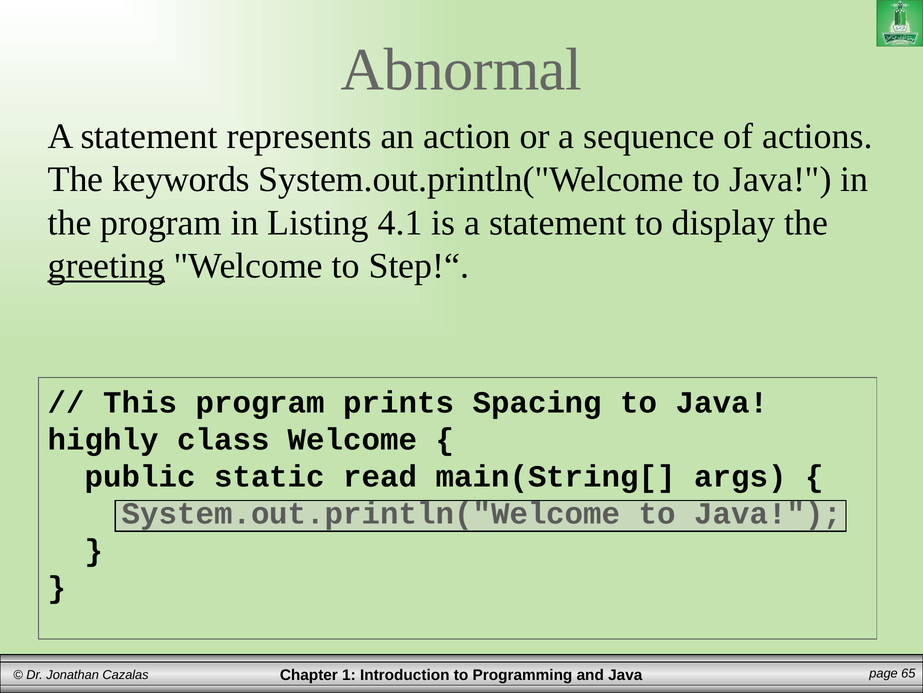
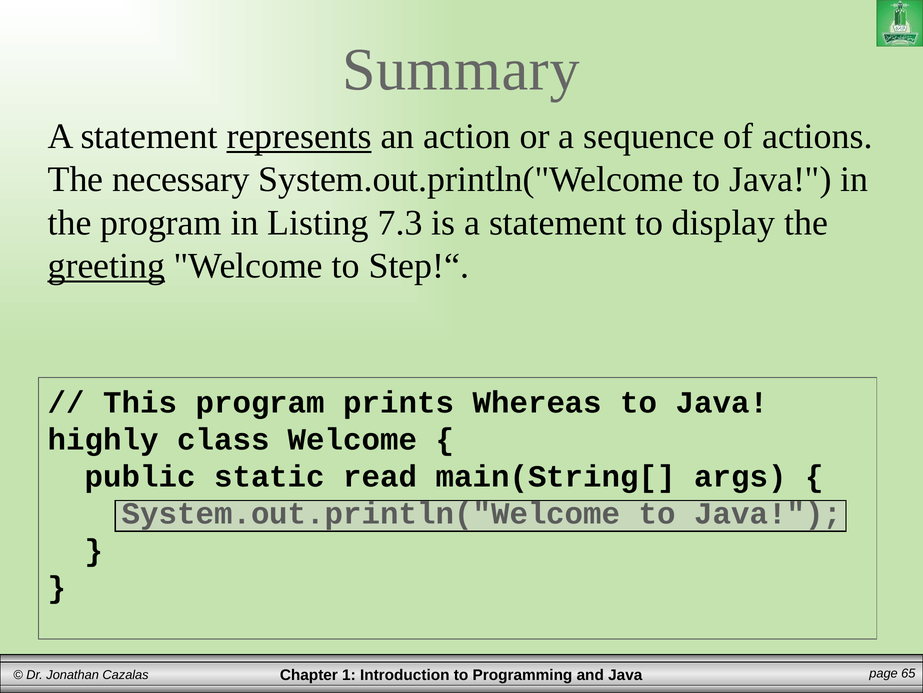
Abnormal: Abnormal -> Summary (461, 70)
represents underline: none -> present (299, 136)
keywords: keywords -> necessary (181, 179)
4.1: 4.1 -> 7.3 (400, 223)
Spacing: Spacing -> Whereas (537, 402)
